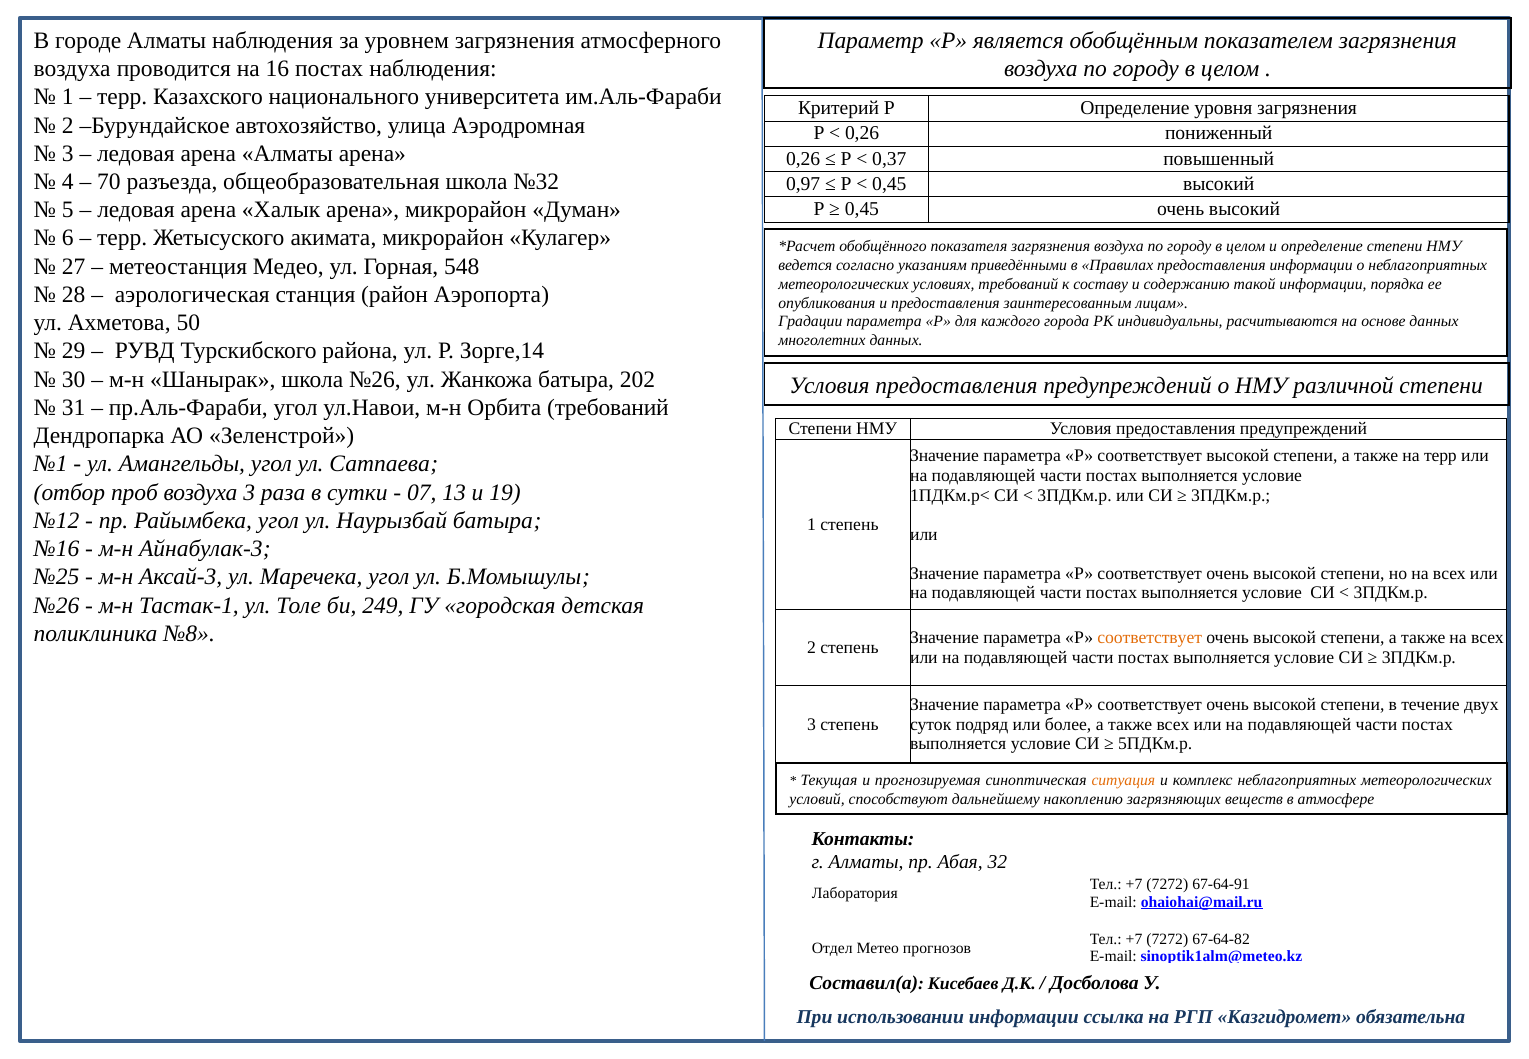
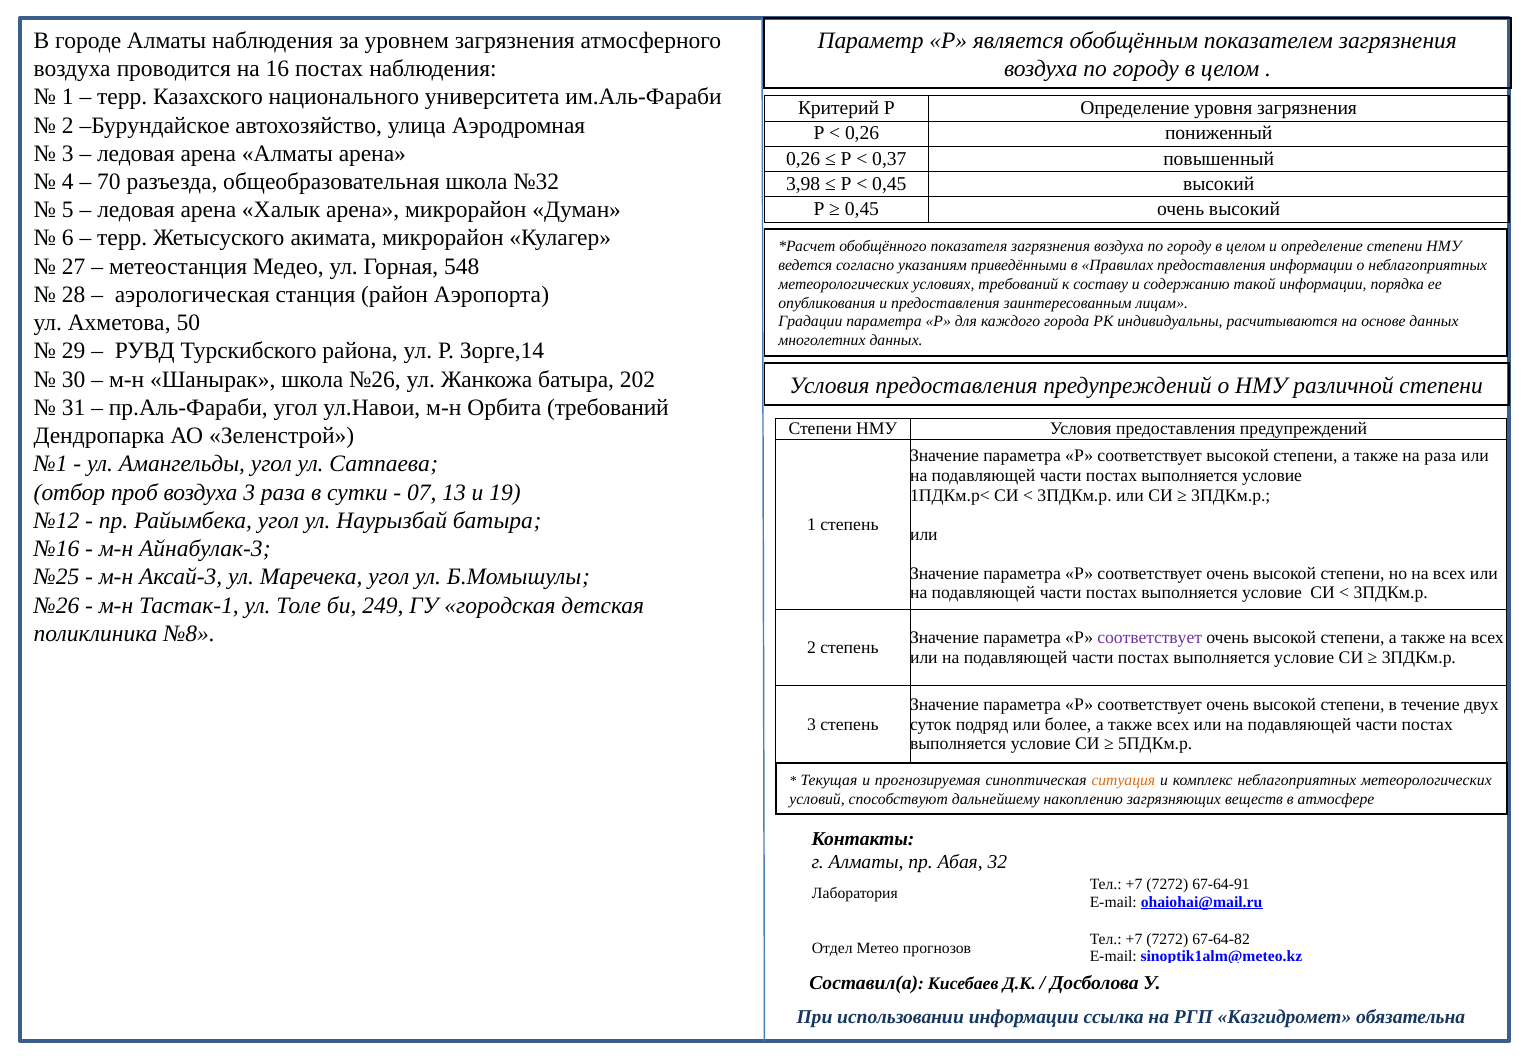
0,97: 0,97 -> 3,98 (803, 184)
на терр: терр -> раза (1440, 456)
соответствует colour: orange -> purple (1150, 638)
